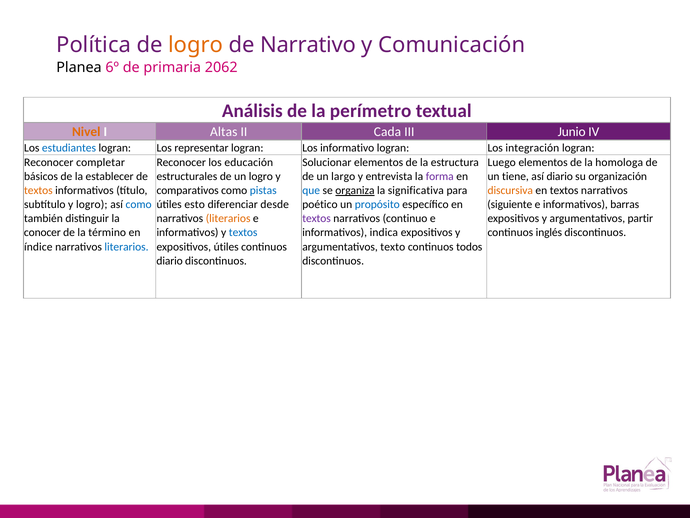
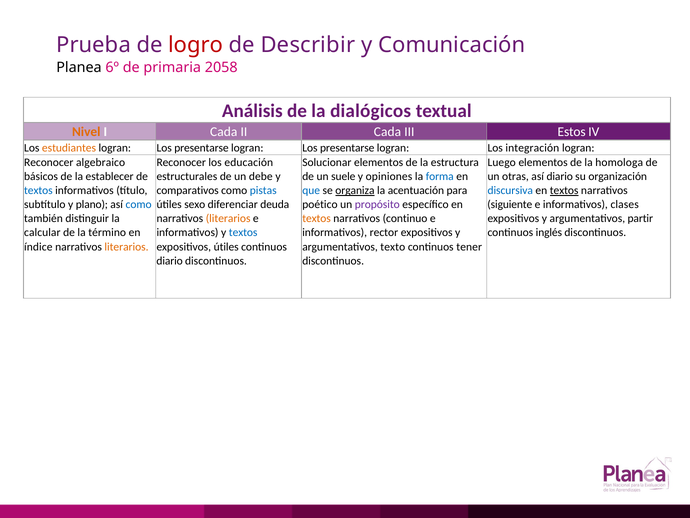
Política: Política -> Prueba (94, 45)
logro colour: orange -> red (196, 45)
Narrativo: Narrativo -> Describir (308, 45)
2062: 2062 -> 2058 (221, 68)
perímetro: perímetro -> dialógicos (371, 111)
I Altas: Altas -> Cada (224, 132)
Junio: Junio -> Estos (572, 132)
estudiantes colour: blue -> orange (69, 148)
representar: representar -> presentarse (201, 148)
informativo: informativo -> presentarse (347, 148)
completar: completar -> algebraico (101, 162)
un logro: logro -> debe (261, 176)
largo: largo -> suele (343, 176)
entrevista: entrevista -> opiniones (389, 176)
forma colour: purple -> blue (440, 176)
tiene: tiene -> otras (515, 176)
textos colour: orange -> blue (38, 190)
significativa: significativa -> acentuación (416, 190)
discursiva colour: orange -> blue (510, 190)
textos underline: none -> present (564, 190)
y logro: logro -> plano (92, 204)
esto: esto -> sexo (195, 204)
desde: desde -> deuda (275, 204)
propósito colour: blue -> purple (377, 204)
barras: barras -> clases (625, 204)
textos colour: purple -> orange (317, 218)
conocer: conocer -> calcular (42, 232)
indica: indica -> rector (384, 232)
literarios colour: blue -> orange (127, 246)
todos: todos -> tener (469, 246)
